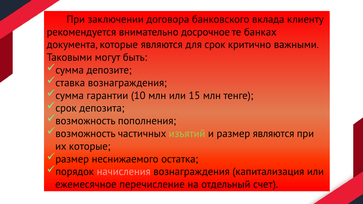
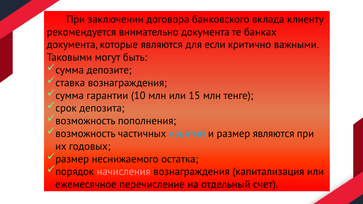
внимательно досрочное: досрочное -> документа (205, 32)
для срок: срок -> если (215, 45)
изъятий colour: light green -> light blue (187, 134)
их которые: которые -> годовых (90, 146)
